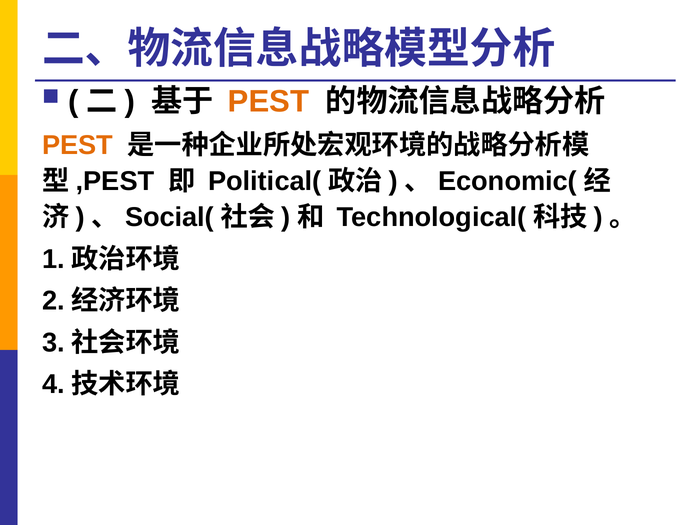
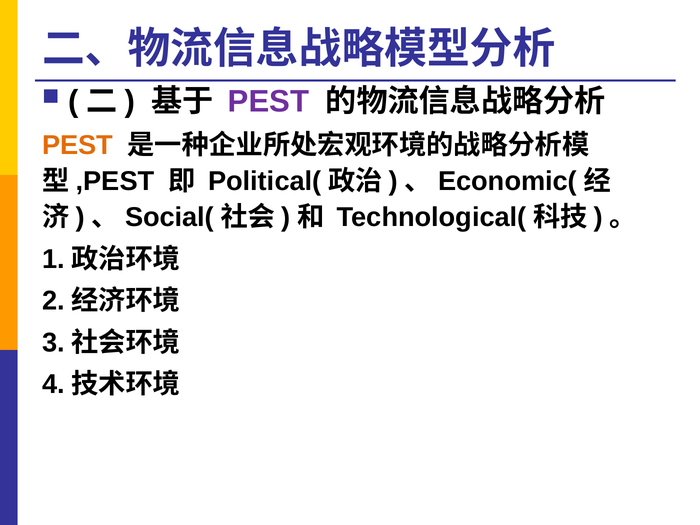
PEST colour: orange -> purple (269, 102)
